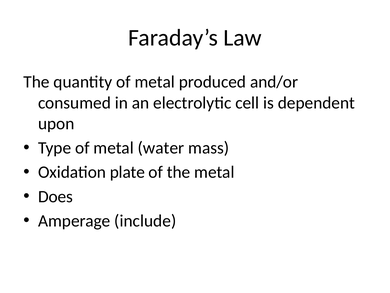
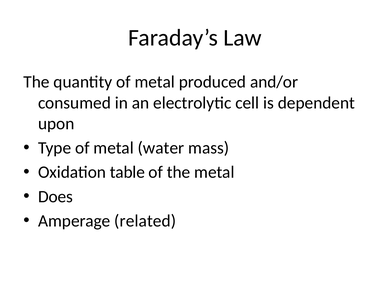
plate: plate -> table (127, 172)
include: include -> related (145, 221)
